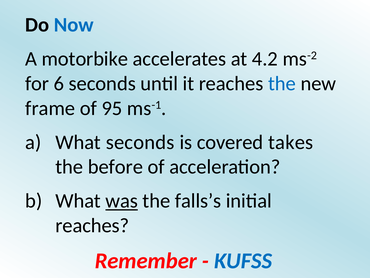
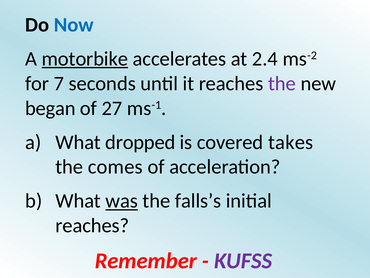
motorbike underline: none -> present (85, 59)
4.2: 4.2 -> 2.4 (265, 59)
6: 6 -> 7 (59, 83)
the colour: blue -> purple (282, 83)
frame: frame -> began (50, 108)
95: 95 -> 27 (112, 108)
What seconds: seconds -> dropped (140, 142)
before: before -> comes (115, 167)
KUFSS colour: blue -> purple (243, 260)
